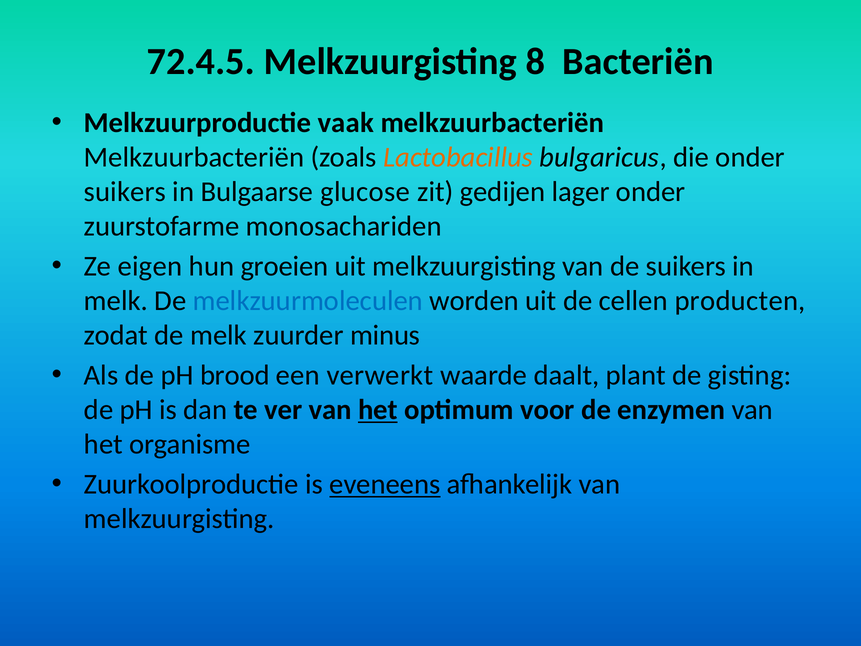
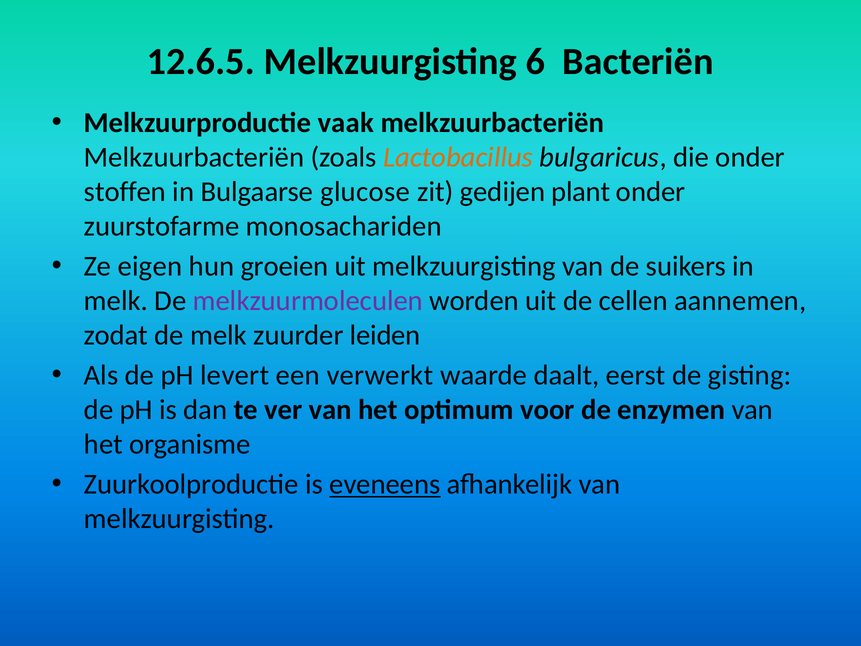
72.4.5: 72.4.5 -> 12.6.5 (201, 62)
8: 8 -> 6 (535, 62)
suikers: suikers -> stoffen (125, 192)
lager: lager -> plant (581, 192)
melkzuurmoleculen colour: blue -> purple (308, 301)
producten: producten -> aannemen (740, 301)
minus: minus -> leiden (385, 335)
brood: brood -> levert (235, 375)
plant: plant -> eerst (636, 375)
het underline: present -> none (378, 410)
